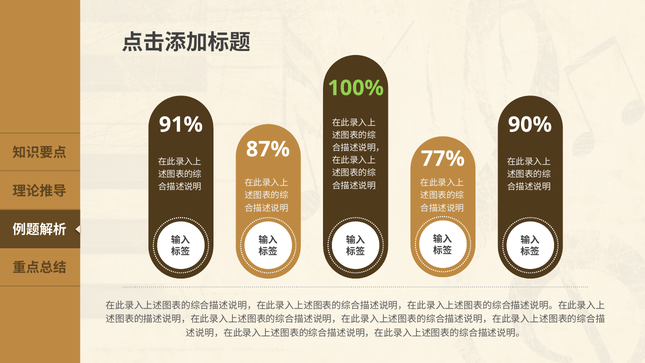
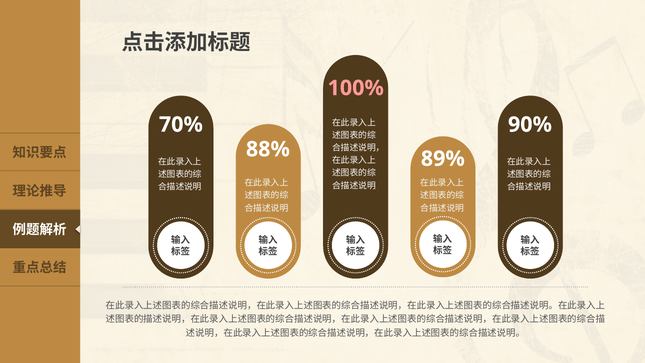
100% colour: light green -> pink (356, 88)
91%: 91% -> 70% (181, 125)
87%: 87% -> 88% (268, 149)
77%: 77% -> 89% (443, 159)
